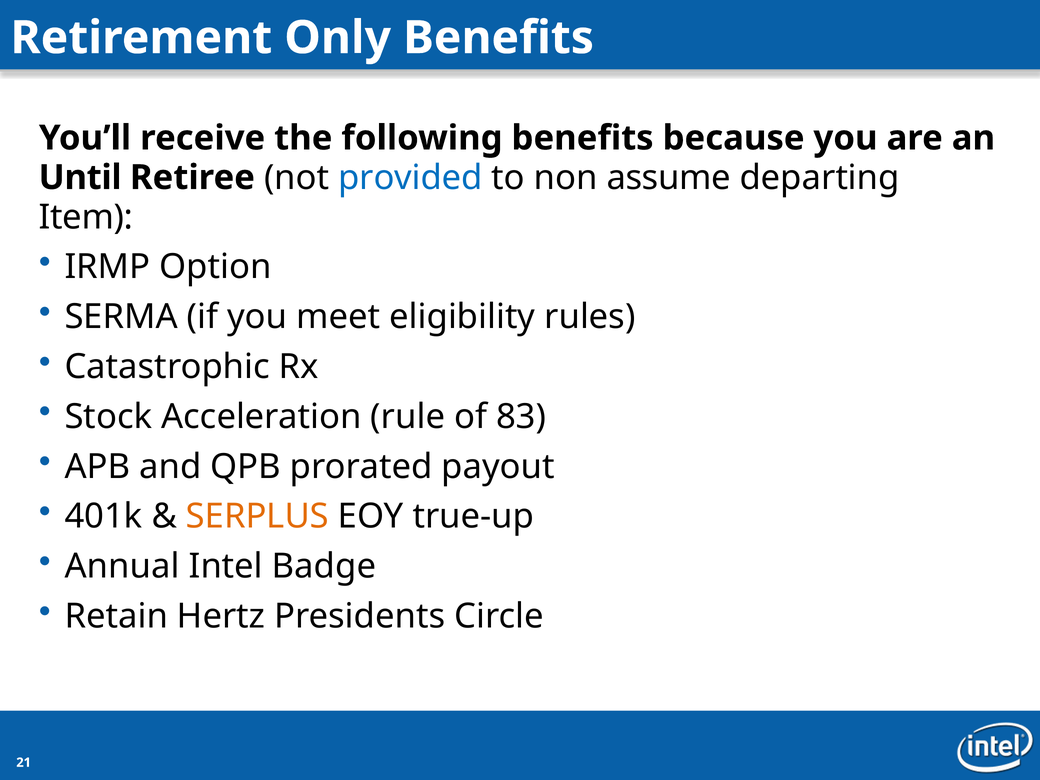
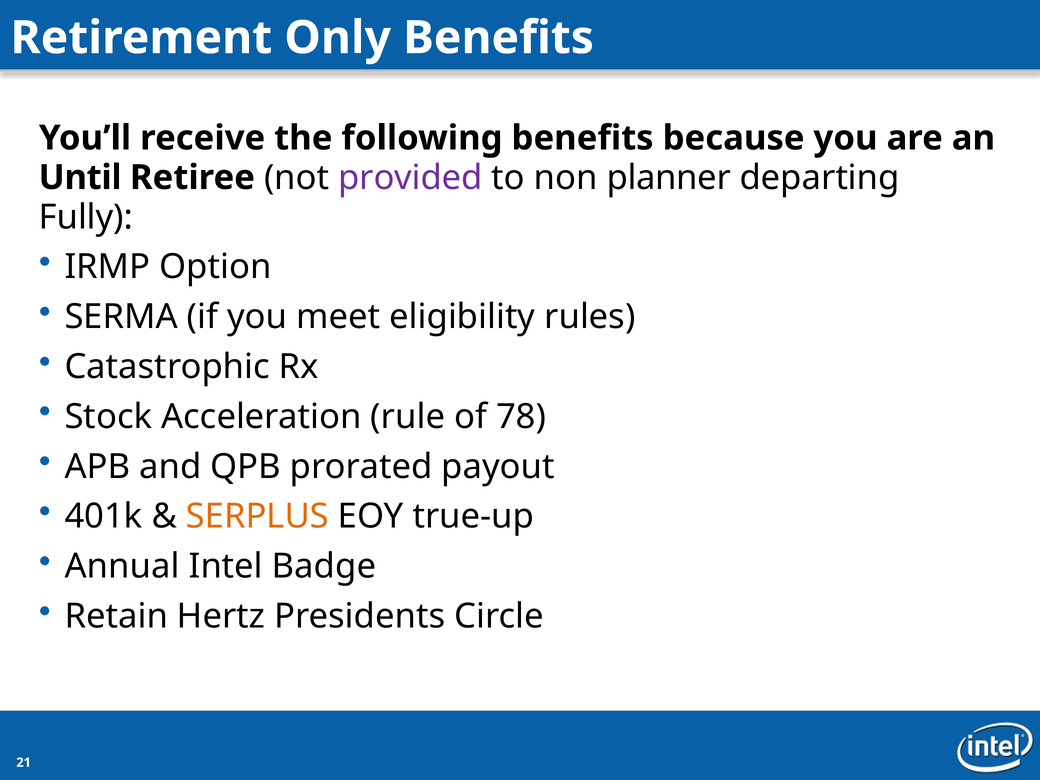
provided colour: blue -> purple (410, 178)
assume: assume -> planner (669, 178)
Item: Item -> Fully (86, 217)
83: 83 -> 78 (521, 417)
